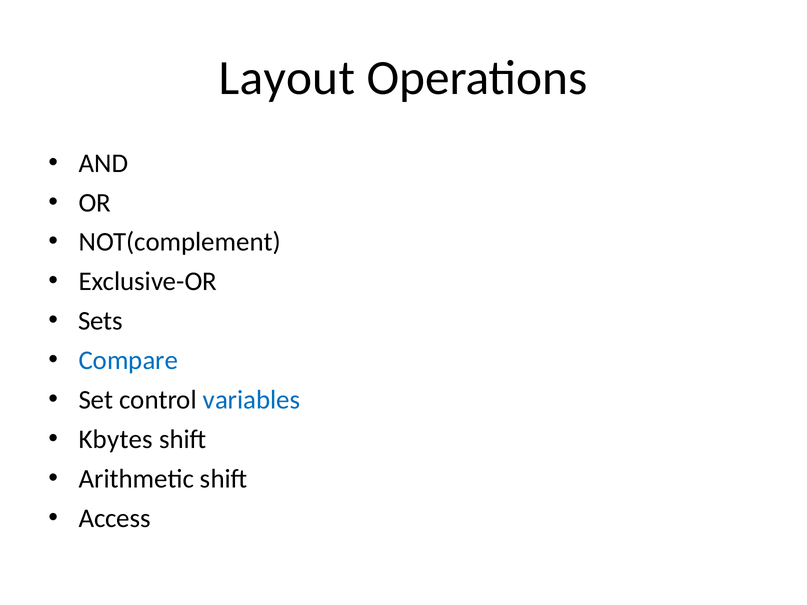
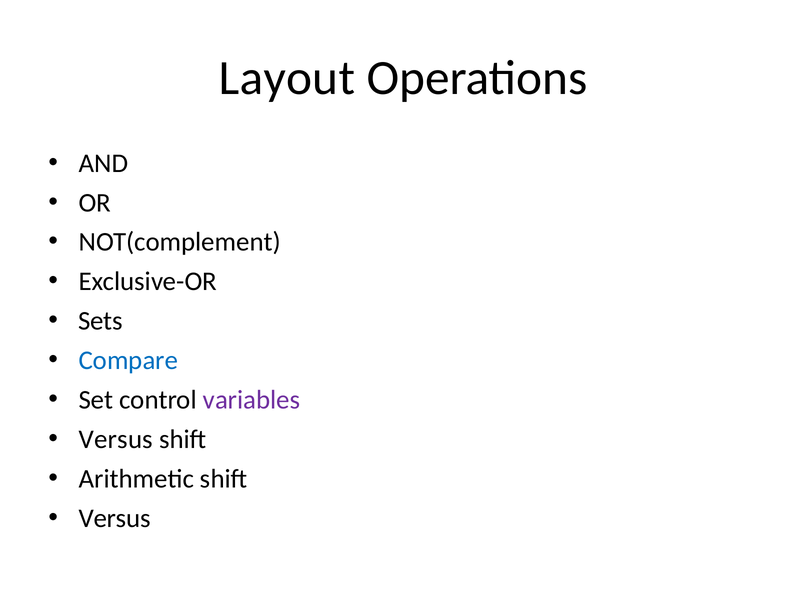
variables colour: blue -> purple (252, 400)
Kbytes: Kbytes -> Versus (116, 440)
Access: Access -> Versus (115, 518)
